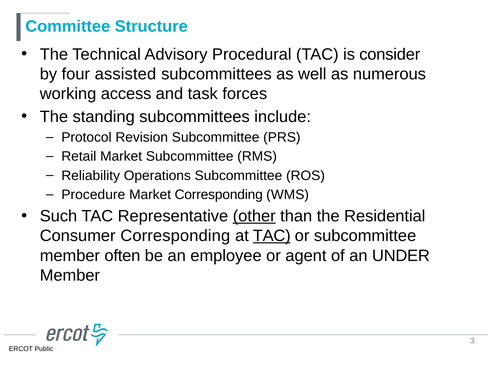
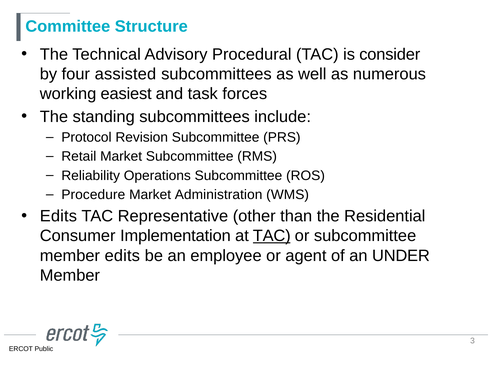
access: access -> easiest (126, 94)
Market Corresponding: Corresponding -> Administration (219, 195)
Such: Such -> Edits (58, 217)
other underline: present -> none (254, 217)
Consumer Corresponding: Corresponding -> Implementation (175, 236)
member often: often -> edits (122, 256)
